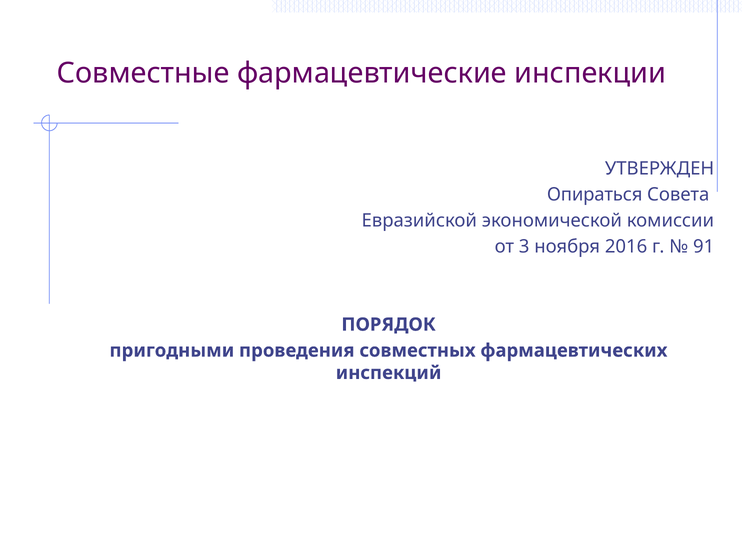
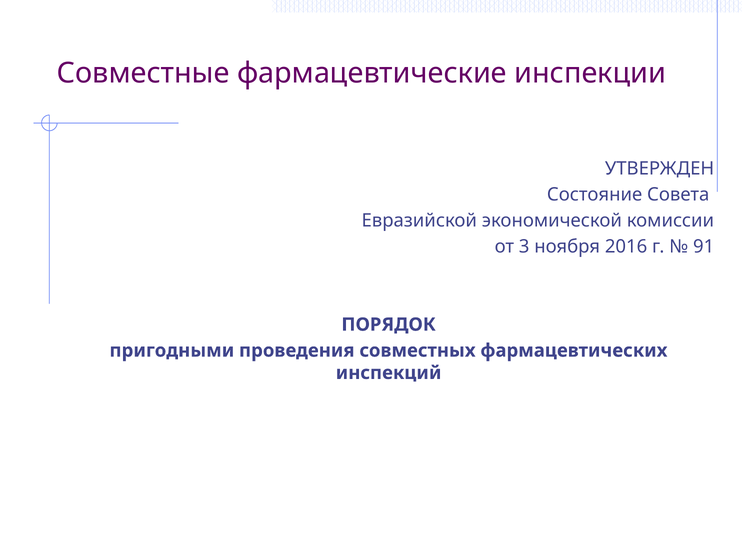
Опираться: Опираться -> Состояние (595, 194)
